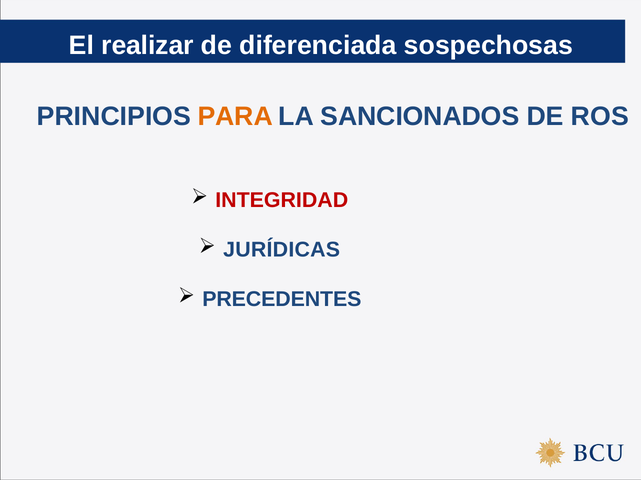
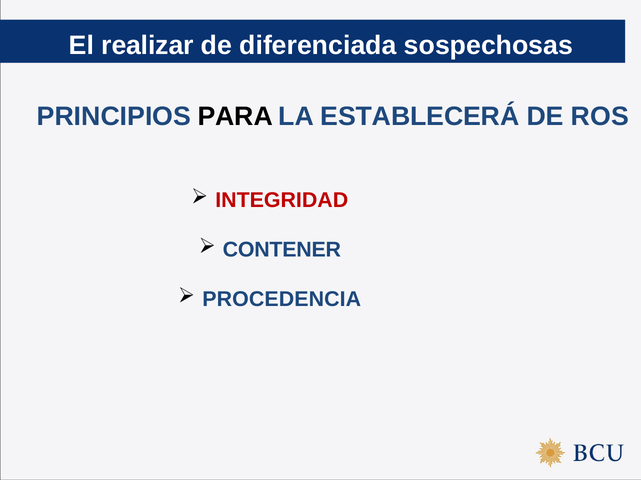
PARA colour: orange -> black (235, 116)
SANCIONADOS: SANCIONADOS -> ESTABLECERÁ (420, 116)
JURÍDICAS: JURÍDICAS -> CONTENER (282, 250)
PRECEDENTES: PRECEDENTES -> PROCEDENCIA (282, 300)
